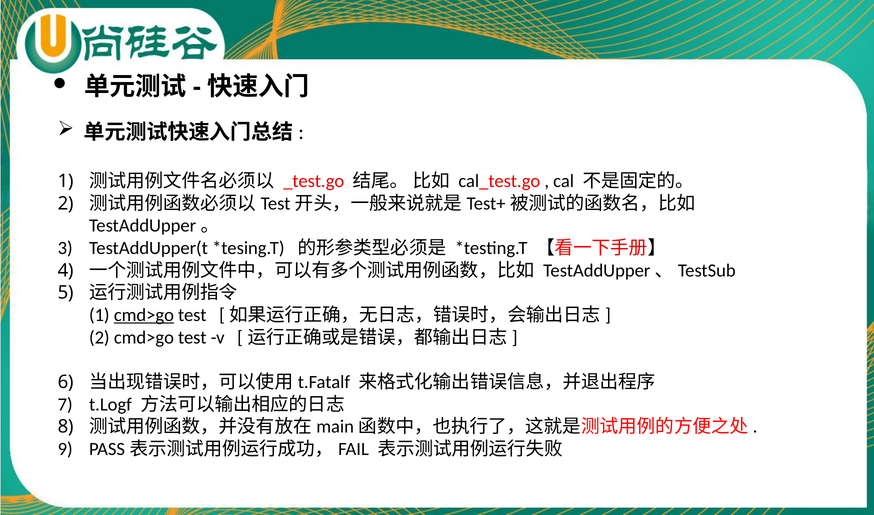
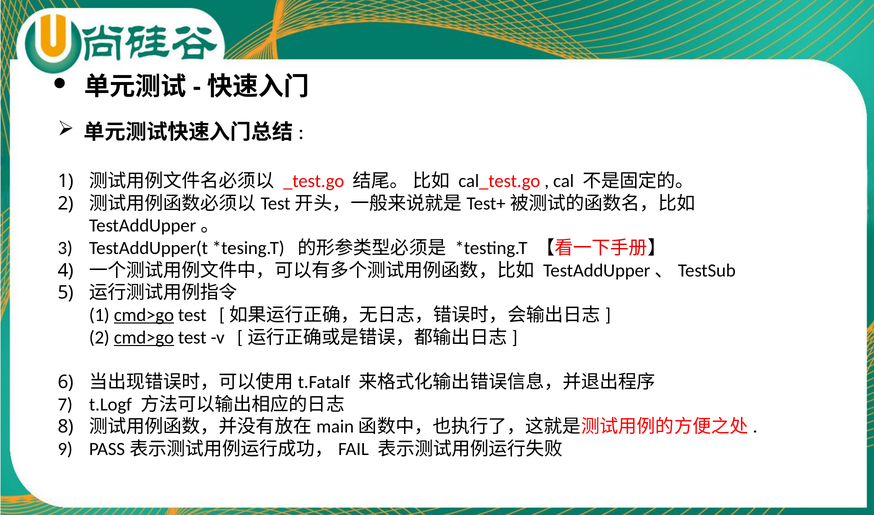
cmd>go underline: none -> present (144, 337)
